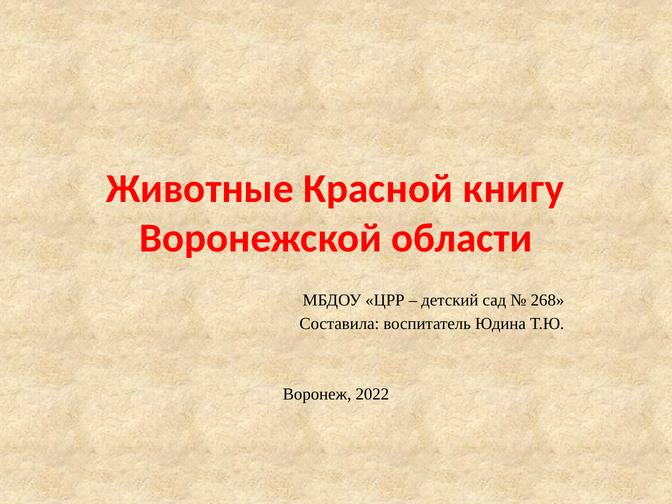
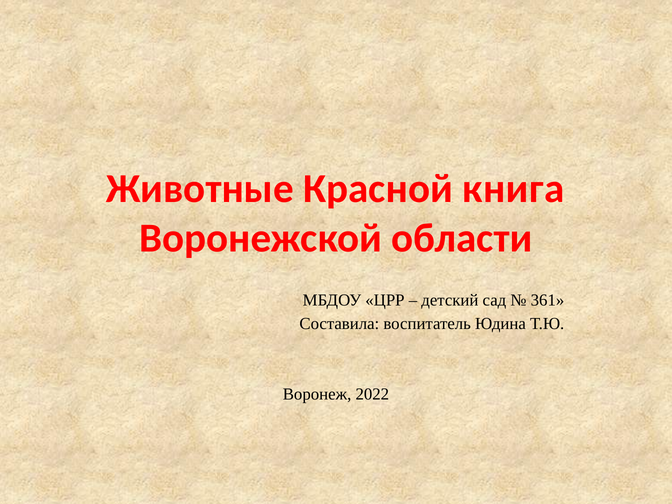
книгу: книгу -> книга (513, 189)
268: 268 -> 361 (548, 300)
